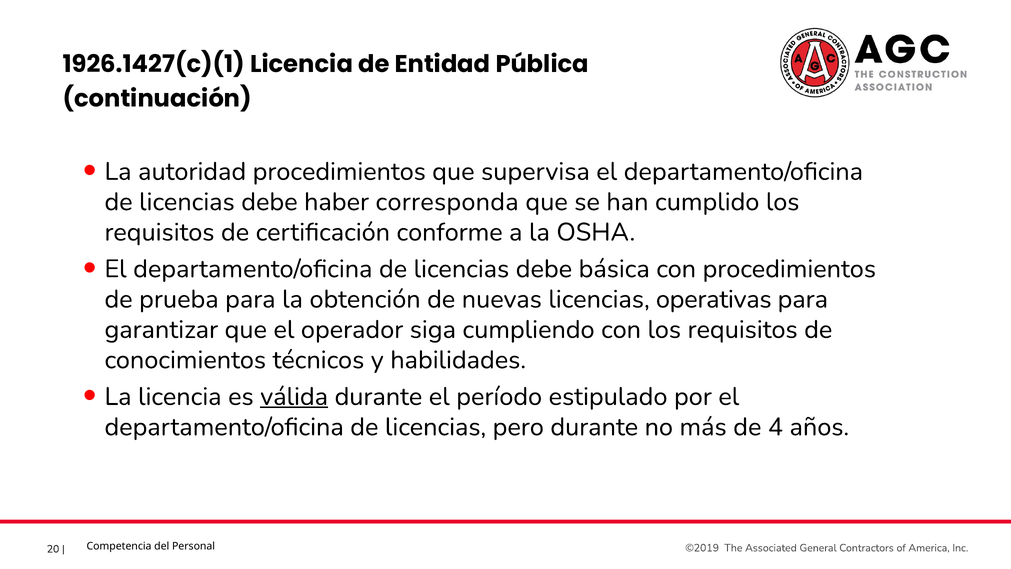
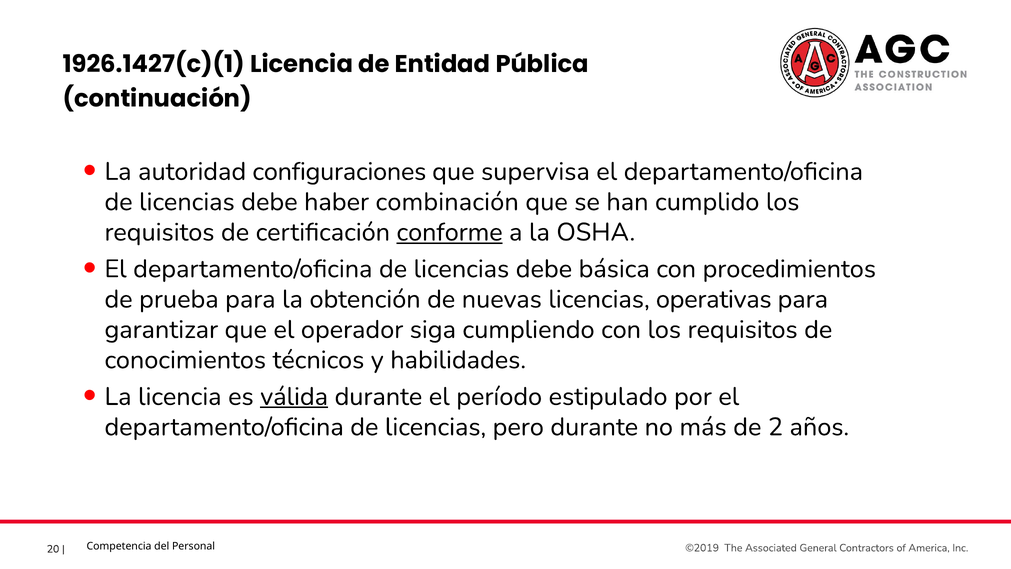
autoridad procedimientos: procedimientos -> configuraciones (339, 171)
corresponda: corresponda -> combinación (447, 202)
conforme underline: none -> present (450, 232)
4: 4 -> 2 (776, 427)
